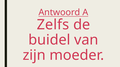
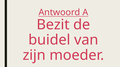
Zelfs: Zelfs -> Bezit (53, 25)
